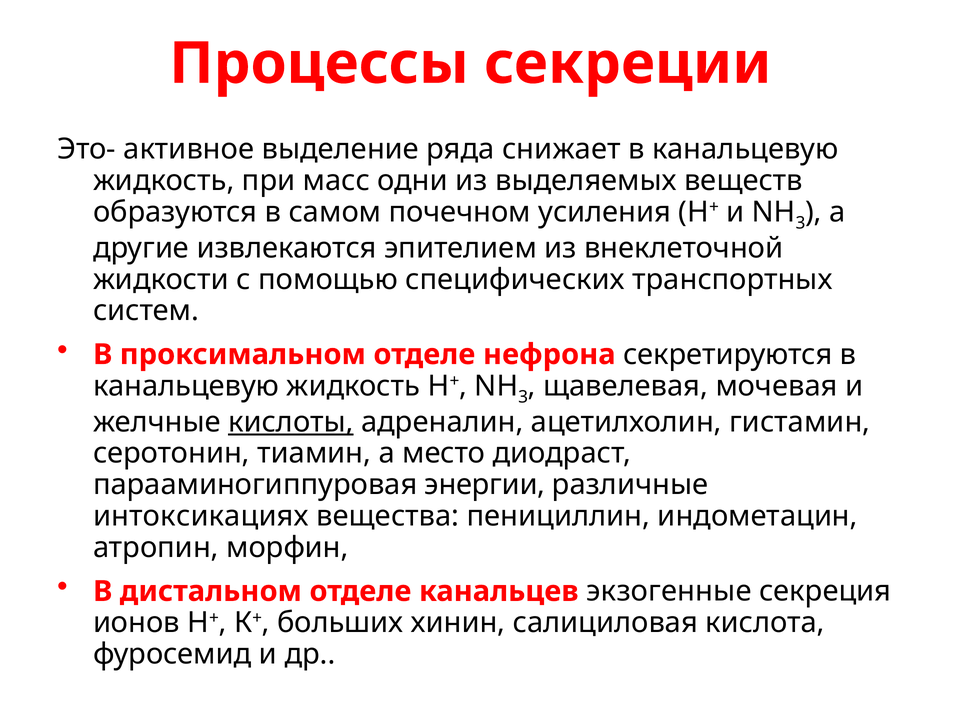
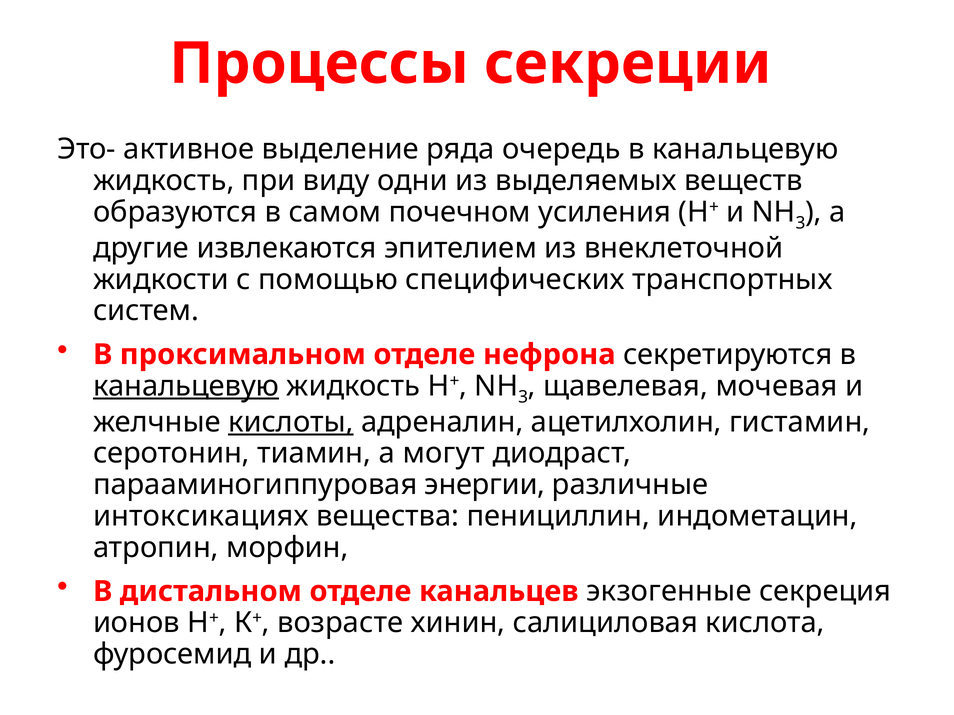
снижает: снижает -> очередь (561, 149)
масс: масс -> виду (336, 181)
канальцевую underline: none -> present (186, 386)
место: место -> могут (444, 454)
больших: больших -> возрасте (340, 623)
